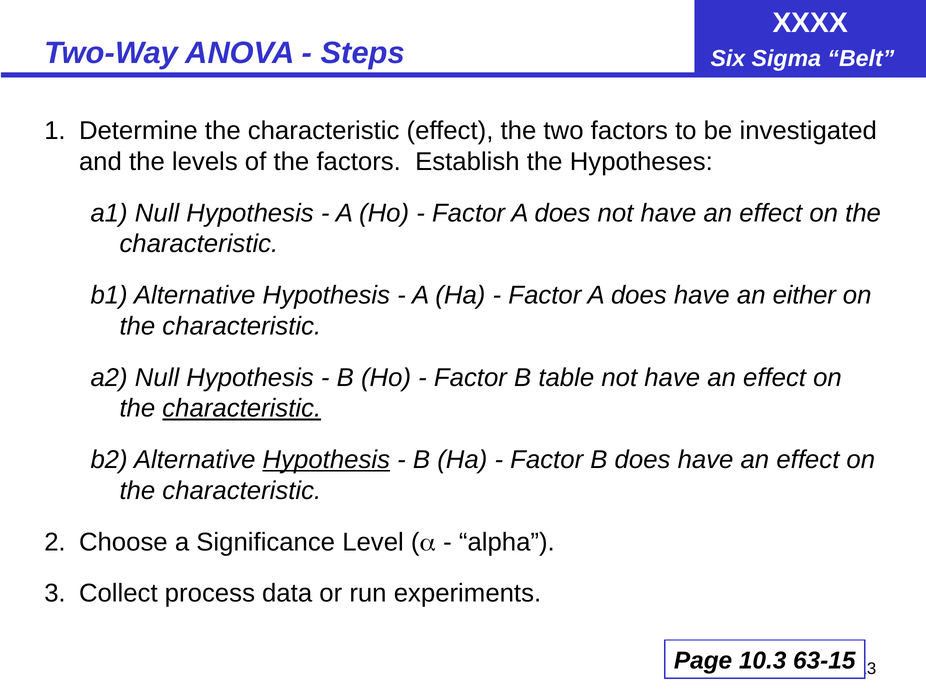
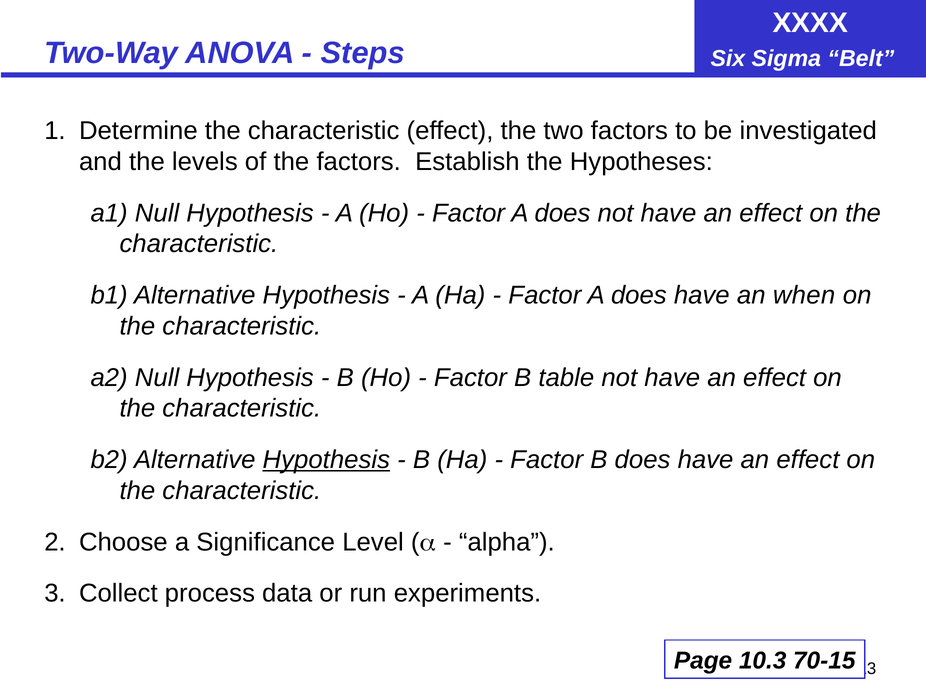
either: either -> when (804, 296)
characteristic underline: present -> none (242, 409)
63-15: 63-15 -> 70-15 (824, 661)
